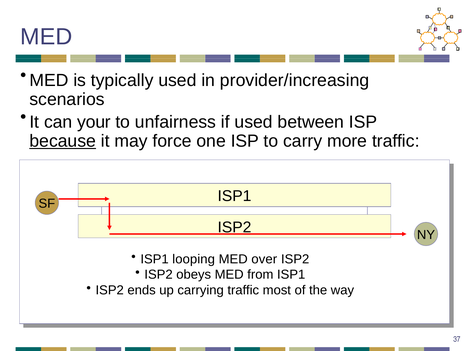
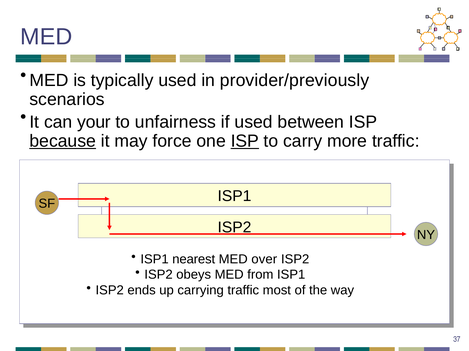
provider/increasing: provider/increasing -> provider/previously (295, 81)
ISP underline: none -> present (245, 141)
looping: looping -> nearest (194, 260)
